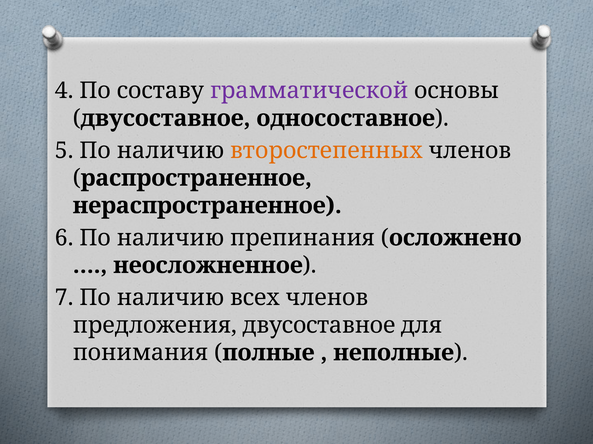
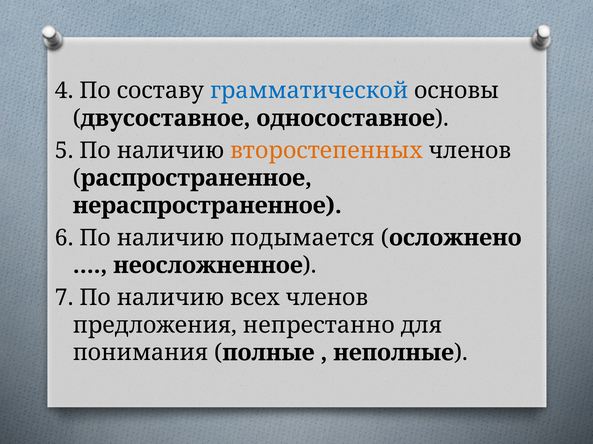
грамматической colour: purple -> blue (309, 91)
препинания: препинания -> подымается (302, 238)
предложения двусоставное: двусоставное -> непрестанно (319, 326)
